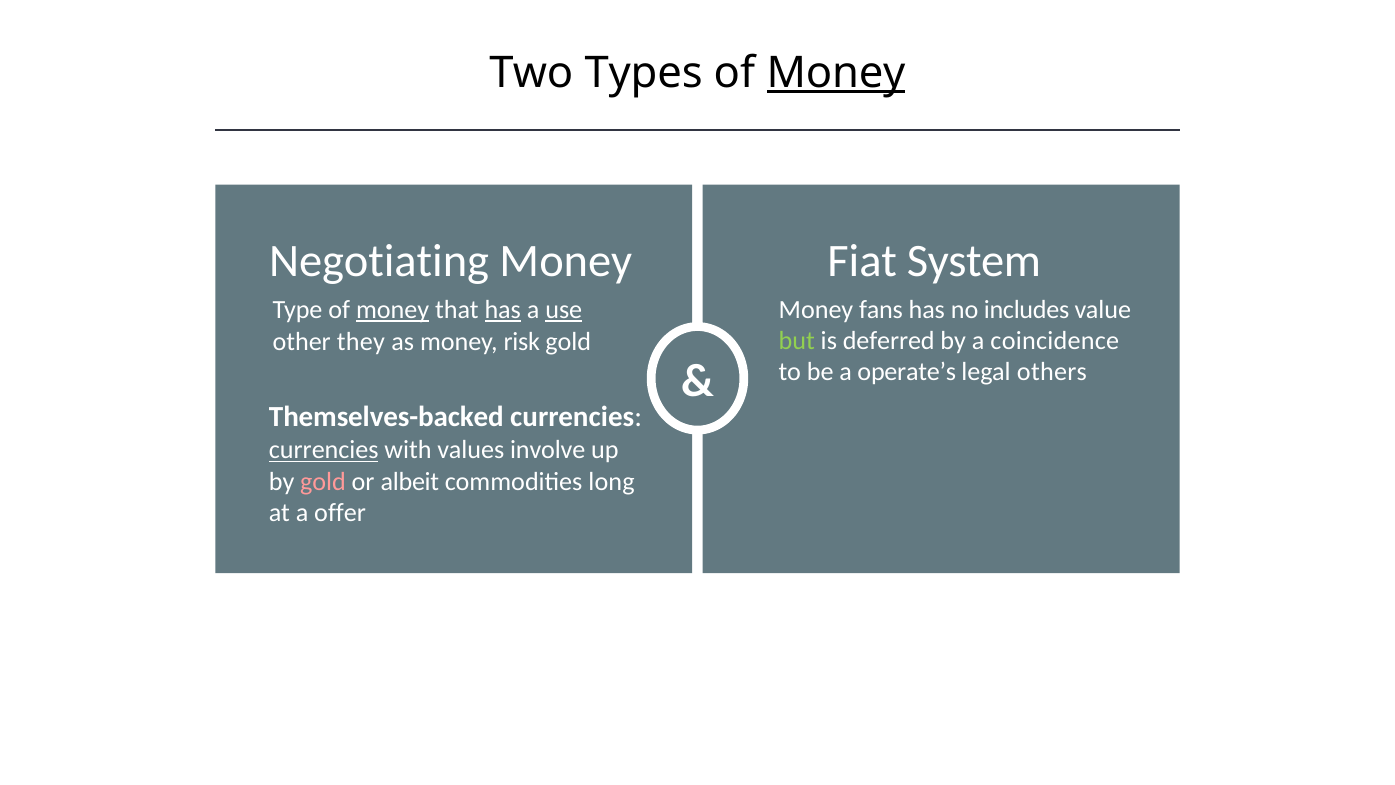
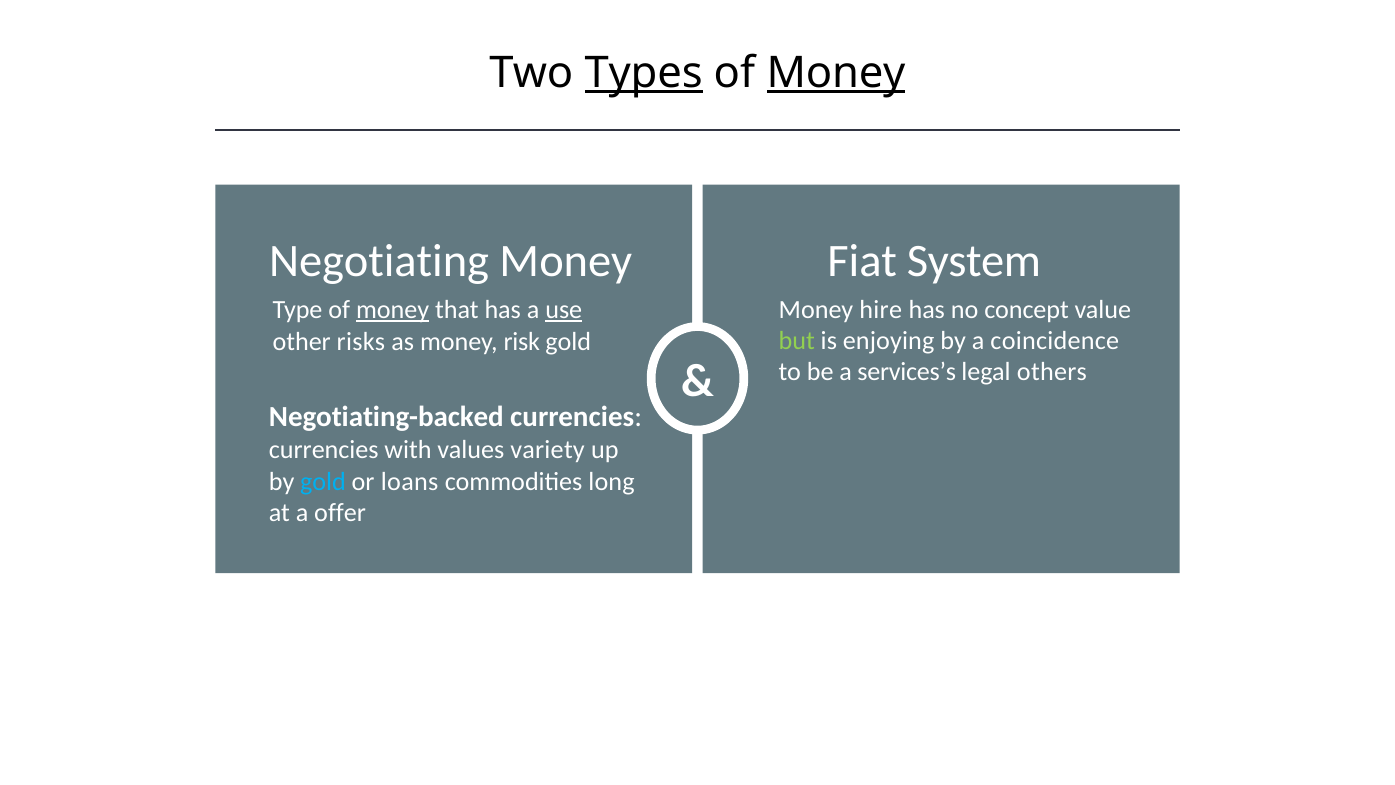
Types underline: none -> present (644, 73)
fans: fans -> hire (881, 309)
includes: includes -> concept (1027, 309)
has underline: present -> none (503, 310)
deferred: deferred -> enjoying (889, 341)
they: they -> risks (361, 341)
operate’s: operate’s -> services’s (907, 372)
Themselves-backed: Themselves-backed -> Negotiating-backed (386, 417)
currencies underline: present -> none (324, 450)
involve: involve -> variety (548, 450)
gold colour: pink -> light blue (323, 481)
albeit: albeit -> loans (410, 481)
